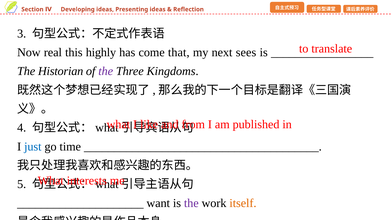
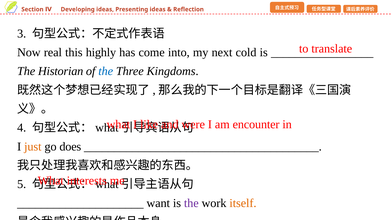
that: that -> into (179, 52)
sees: sees -> cold (246, 52)
the colour: purple -> blue (106, 71)
from: from -> were (193, 124)
published: published -> encounter (256, 124)
just colour: blue -> orange (33, 147)
time: time -> does (70, 147)
